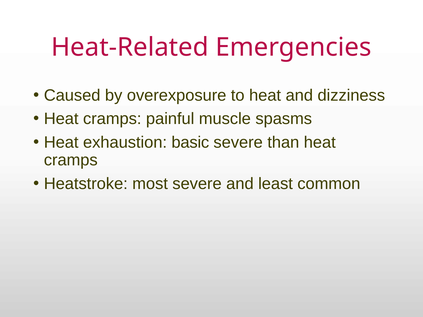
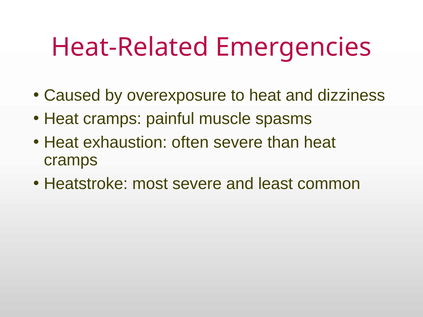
basic: basic -> often (190, 143)
